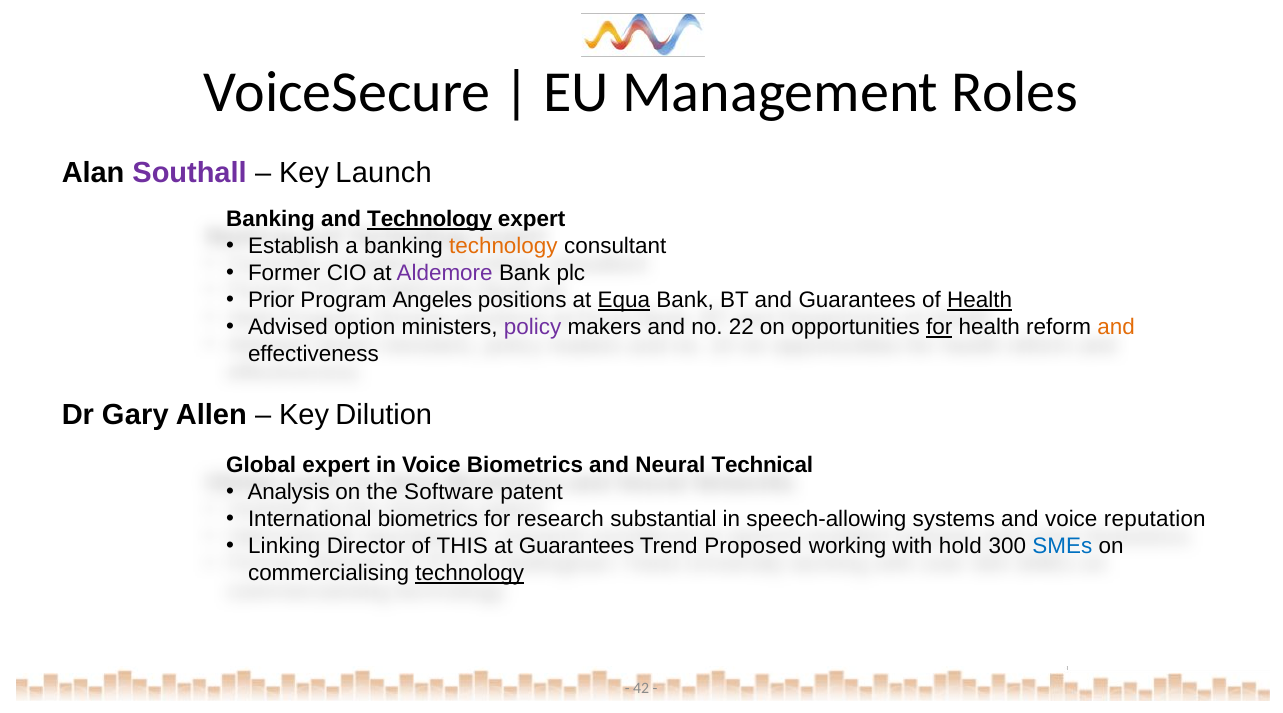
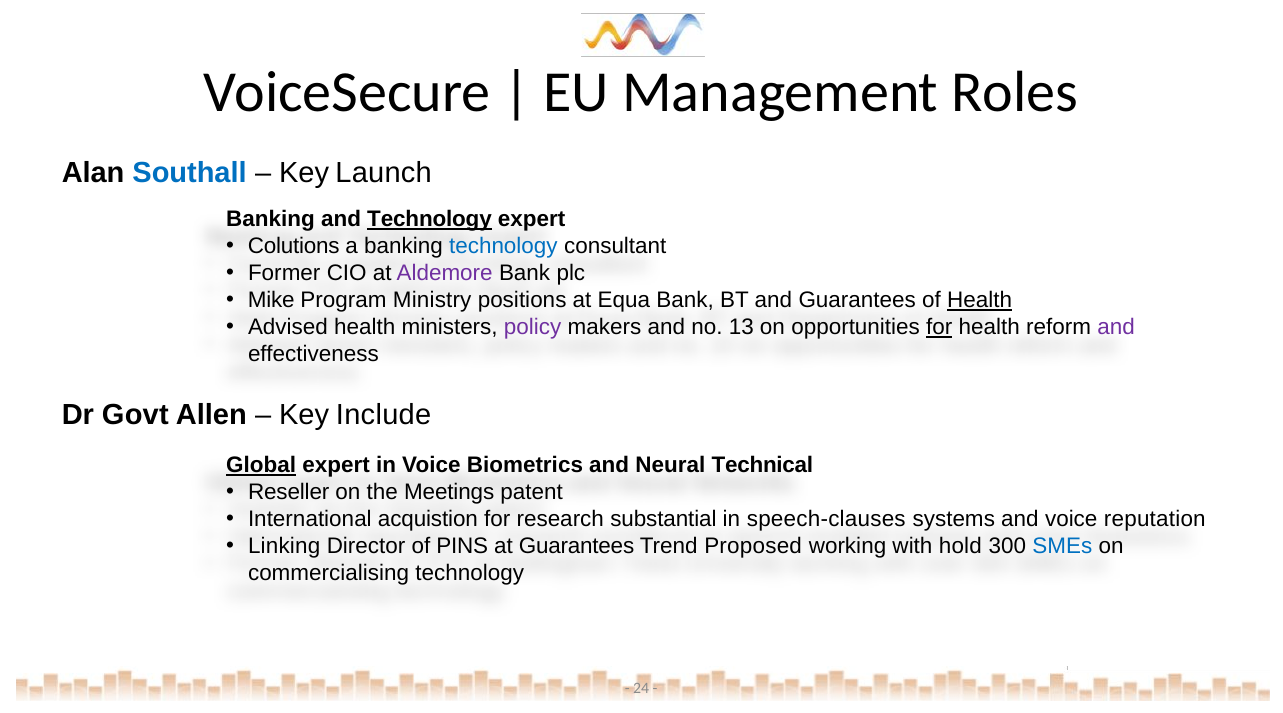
Southall colour: purple -> blue (190, 173)
Establish: Establish -> Colutions (294, 246)
technology colour: orange -> blue (503, 246)
Prior: Prior -> Mike (271, 300)
Angeles: Angeles -> Ministry (432, 300)
Equa underline: present -> none (624, 300)
Advised option: option -> health (365, 327)
22: 22 -> 13 (741, 327)
and colour: orange -> purple (1116, 327)
Gary: Gary -> Govt (135, 415)
Dilution: Dilution -> Include (384, 415)
Global underline: none -> present (261, 465)
Analysis: Analysis -> Reseller (289, 492)
Software: Software -> Meetings (449, 492)
International biometrics: biometrics -> acquistion (428, 519)
speech-allowing: speech-allowing -> speech-clauses (826, 519)
THIS: THIS -> PINS (462, 546)
technology underline: present -> none (470, 573)
42: 42 -> 24 (641, 688)
